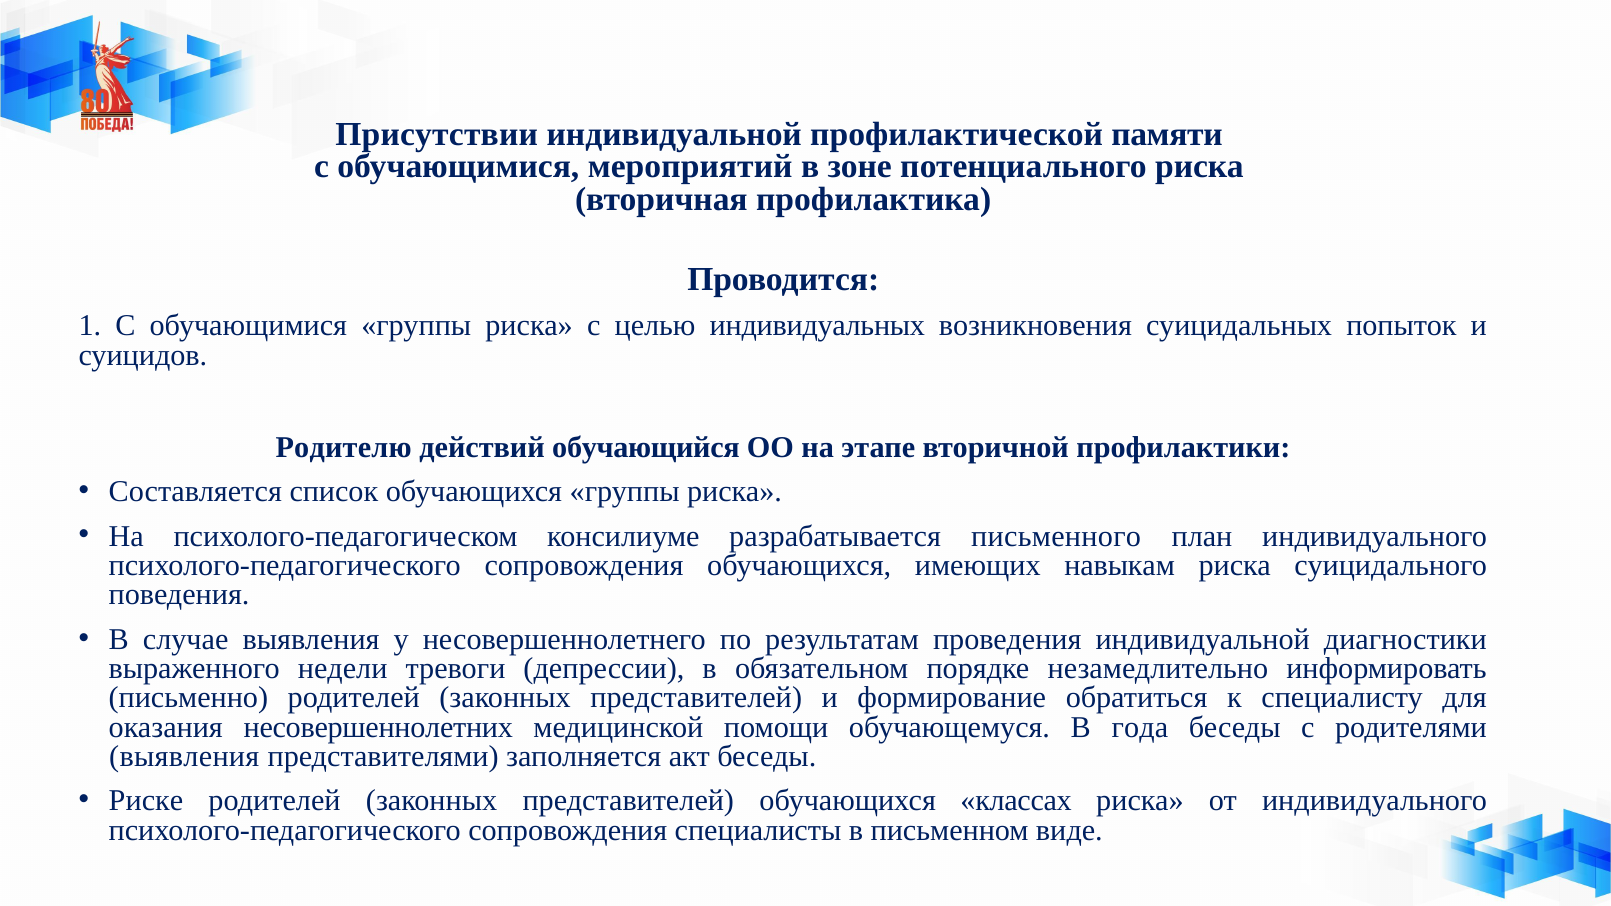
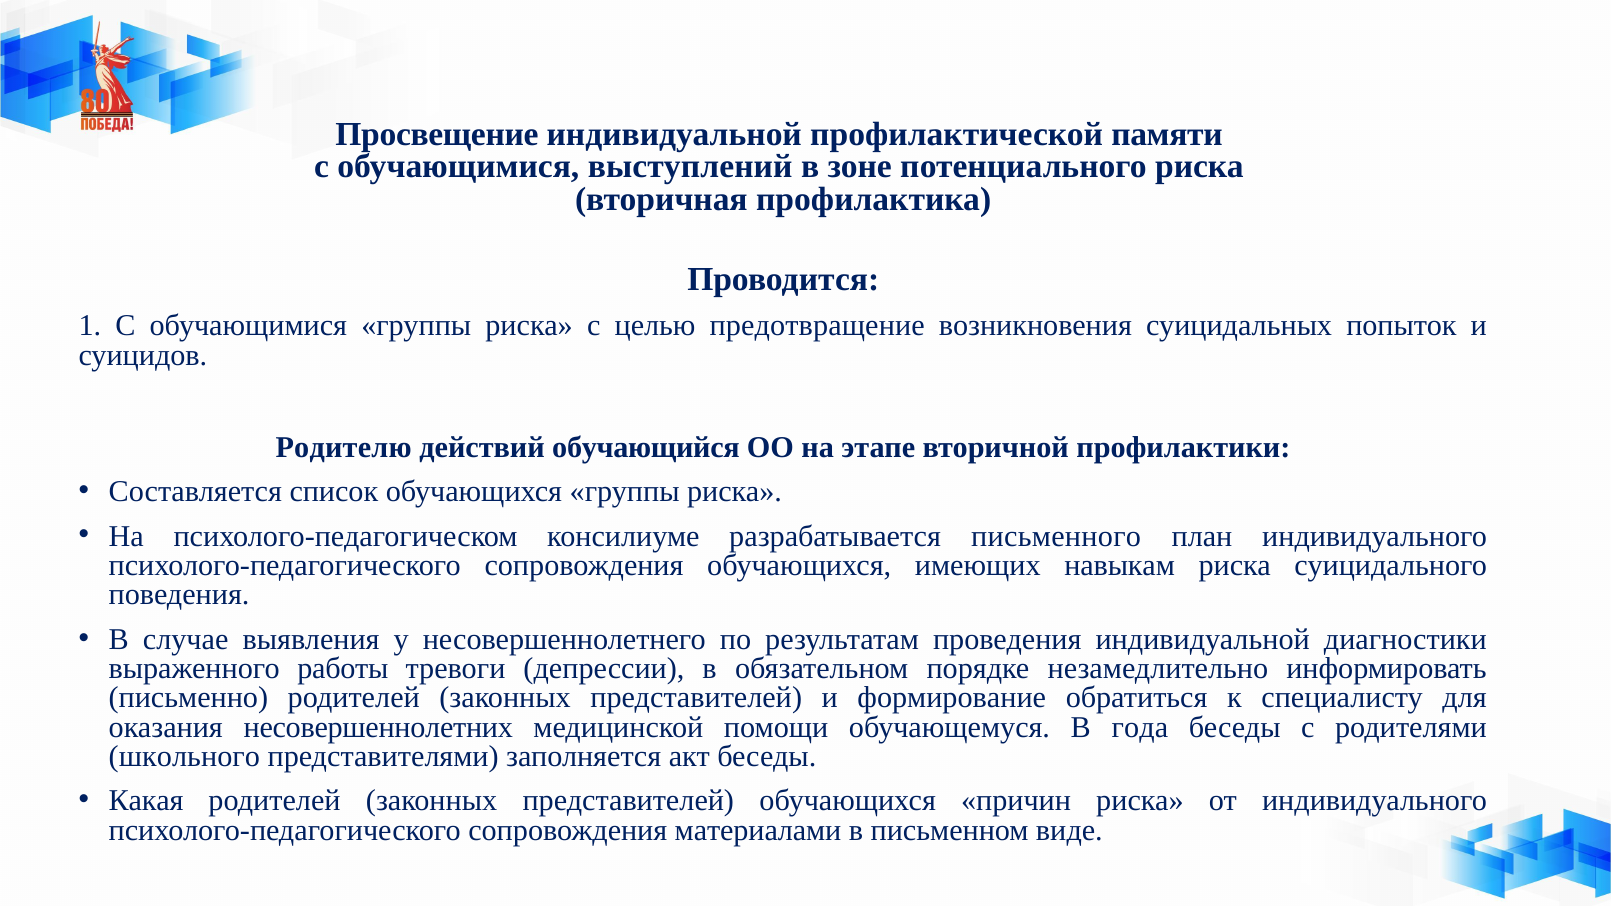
Присутствии: Присутствии -> Просвещение (437, 134)
мероприятий: мероприятий -> выступлений (690, 167)
индивидуальных: индивидуальных -> предотвращение (817, 326)
недели: недели -> работы (343, 669)
выявления: выявления -> школьного (184, 757)
Риске: Риске -> Какая (146, 801)
классах: классах -> причин (1016, 801)
специалисты: специалисты -> материалами (758, 831)
